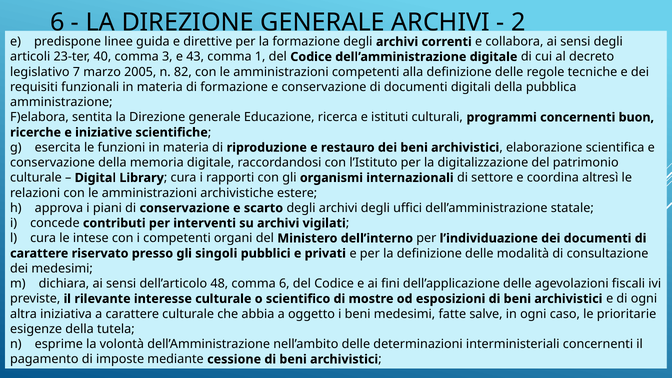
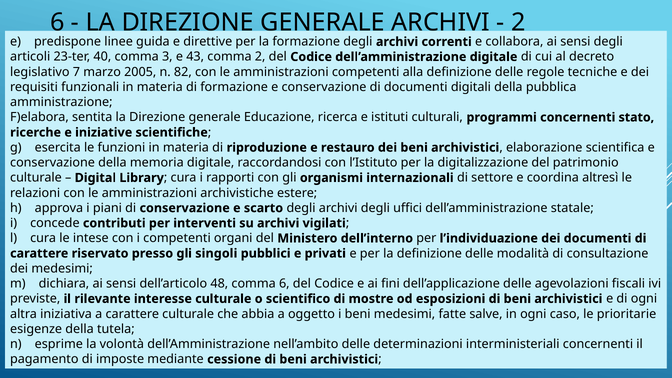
comma 1: 1 -> 2 (260, 57)
buon: buon -> stato (636, 117)
